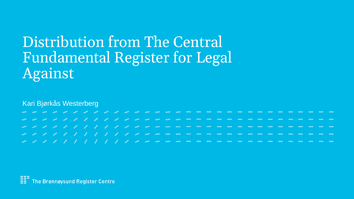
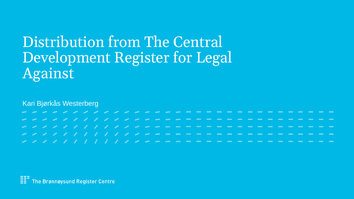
Fundamental: Fundamental -> Development (67, 58)
